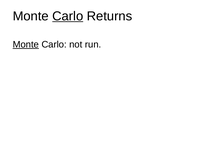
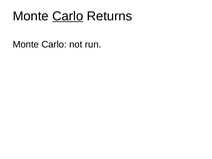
Monte underline: present -> none (26, 44)
